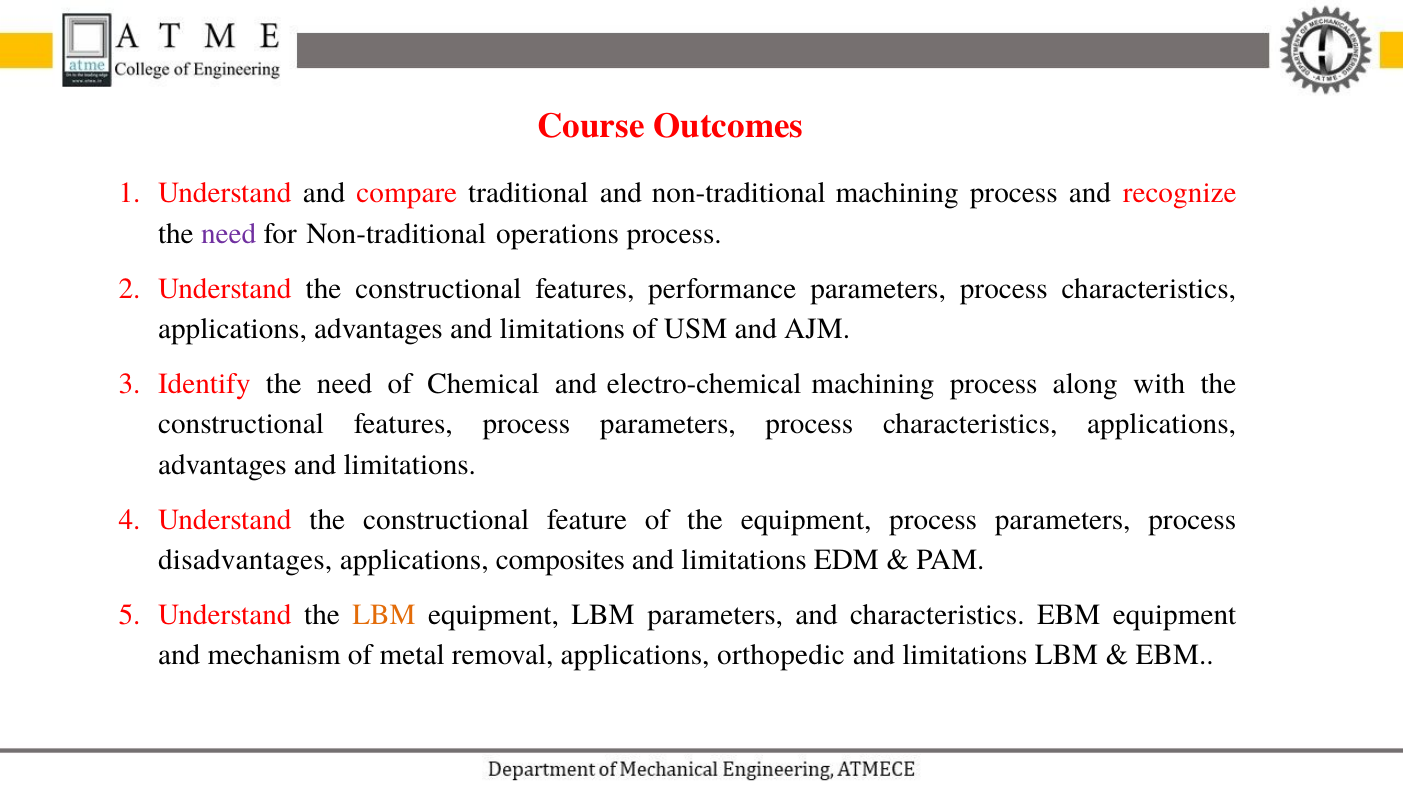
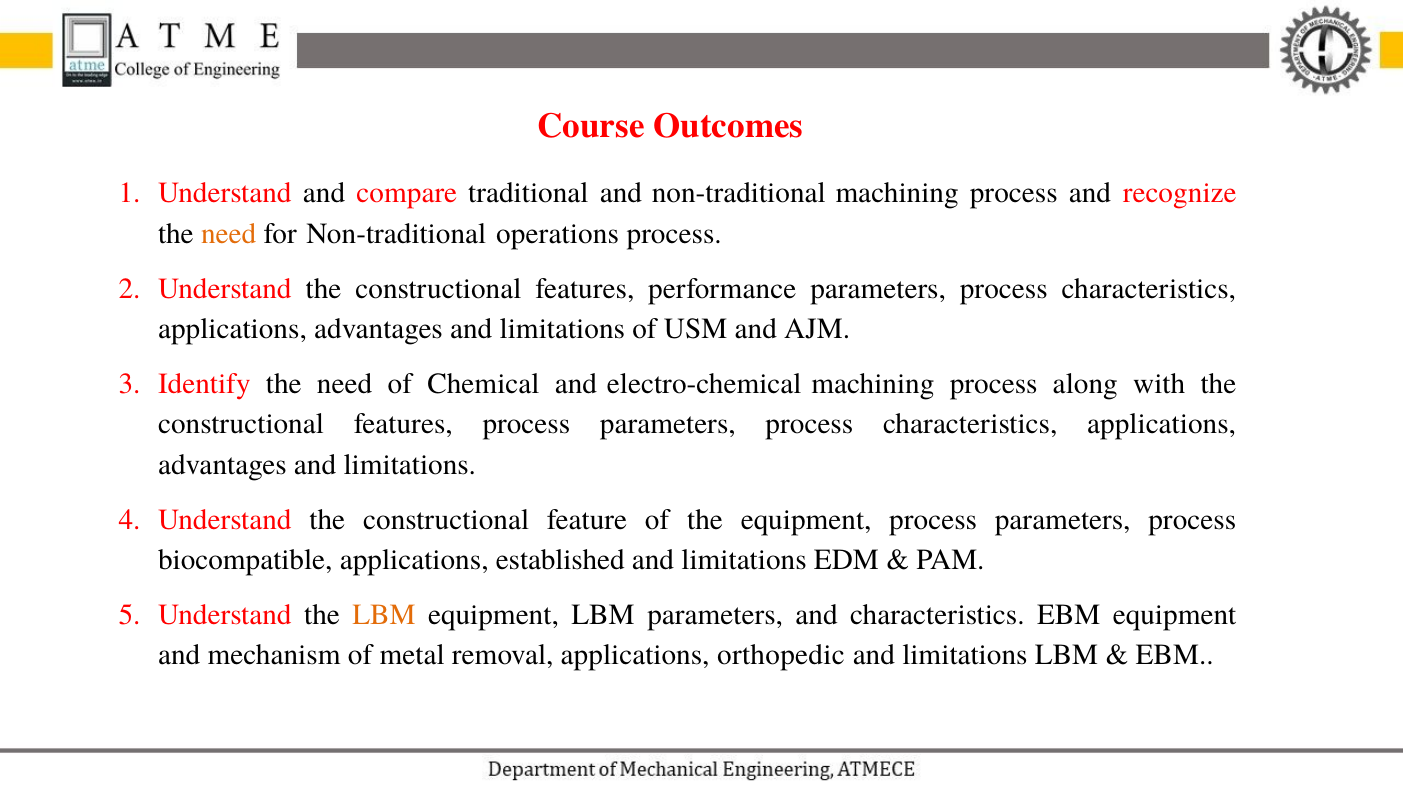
need colour: purple -> orange (229, 234)
disadvantages: disadvantages -> biocompatible (245, 560)
composites: composites -> established (560, 560)
